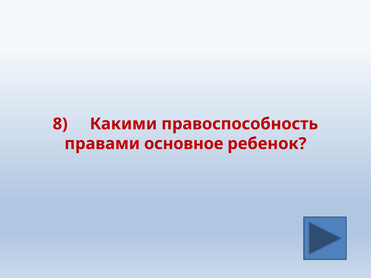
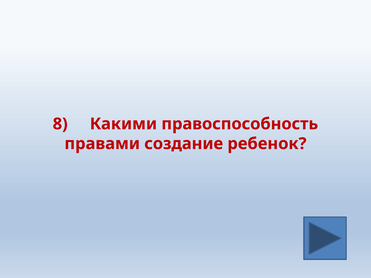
основное: основное -> создание (184, 144)
